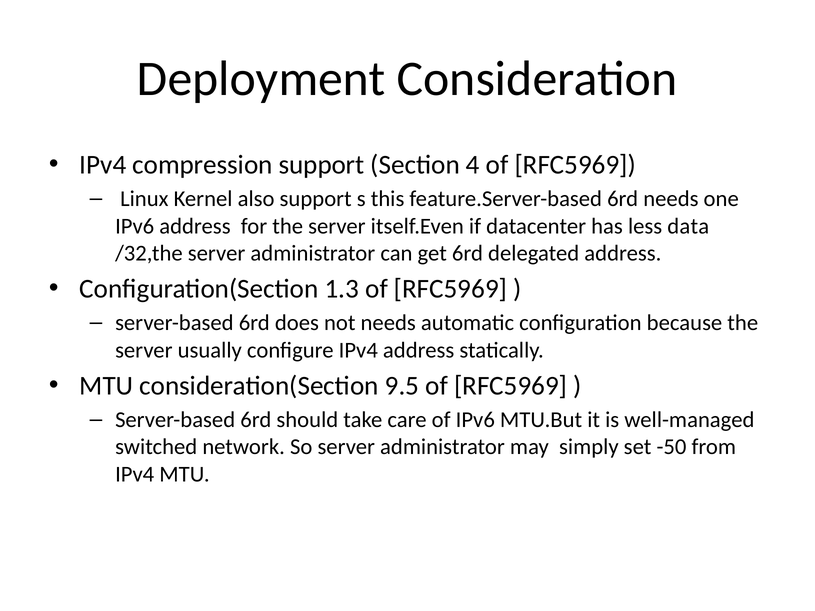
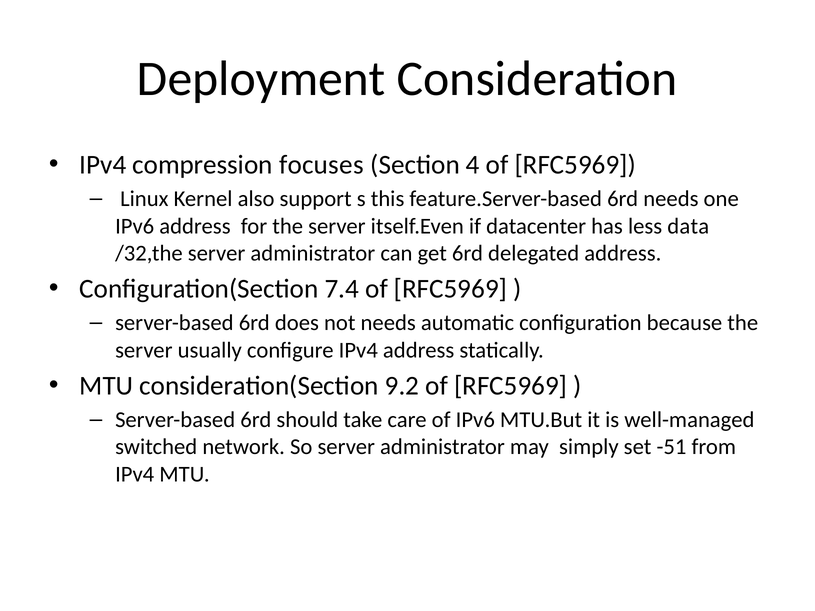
compression support: support -> focuses (321, 165)
1.3: 1.3 -> 7.4 (342, 289)
9.5: 9.5 -> 9.2 (402, 386)
-50: -50 -> -51 (671, 447)
